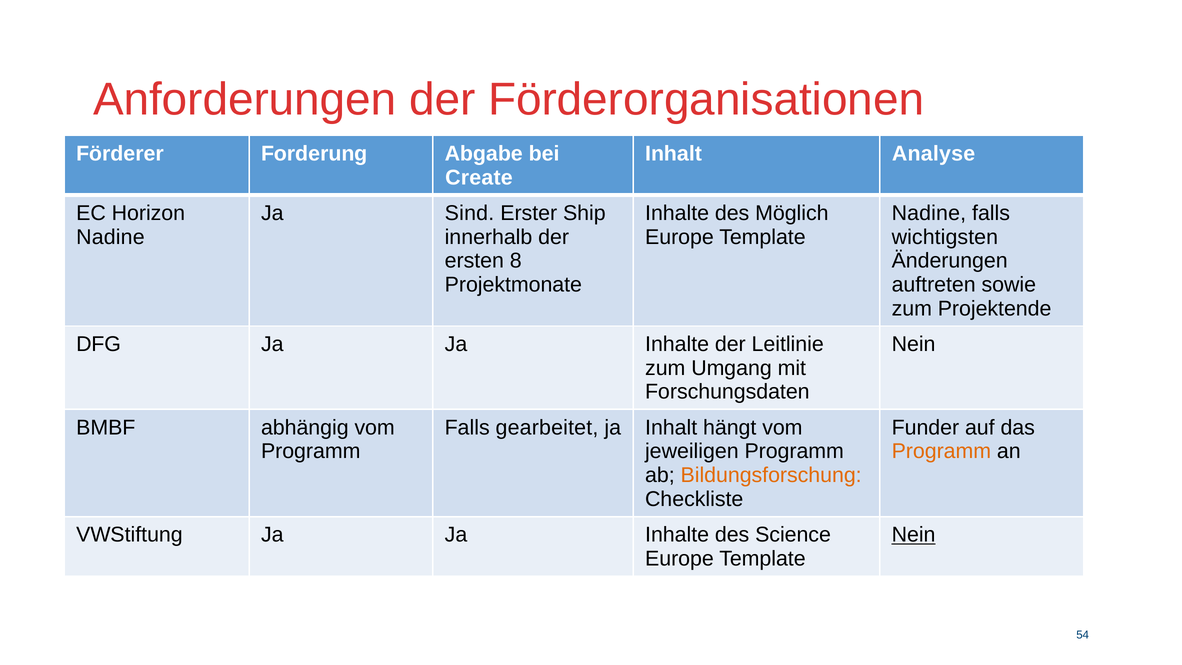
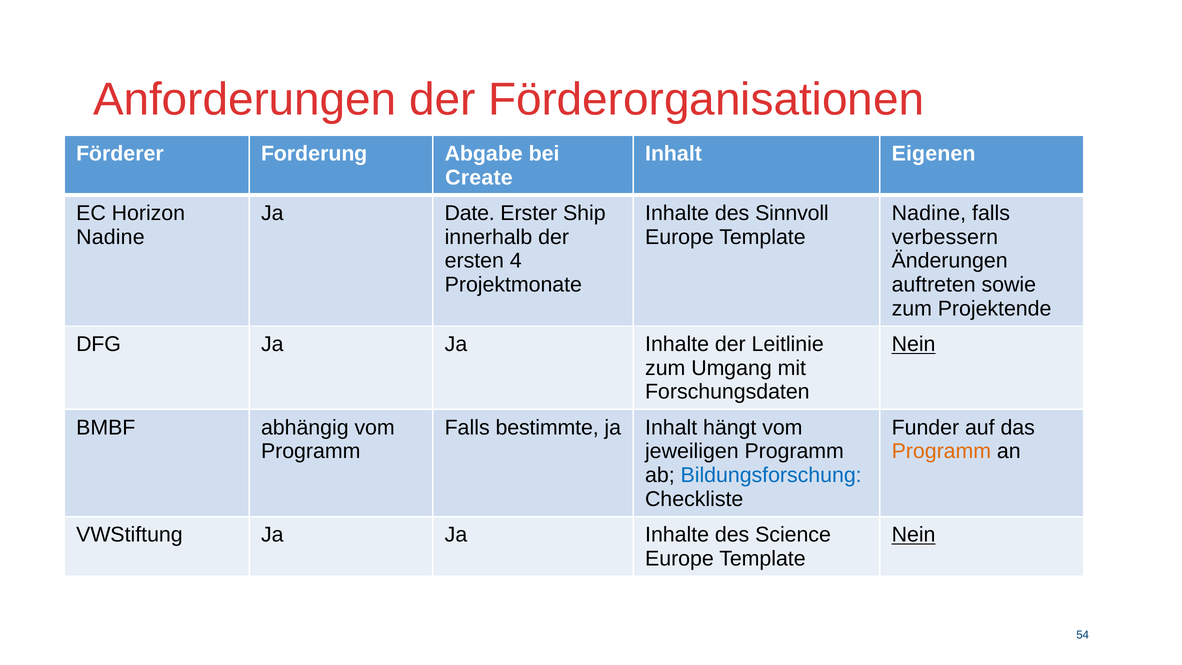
Analyse: Analyse -> Eigenen (934, 154)
Sind: Sind -> Date (470, 213)
Möglich: Möglich -> Sinnvoll (792, 213)
wichtigsten: wichtigsten -> verbessern (945, 237)
8: 8 -> 4 (516, 261)
Nein underline: none -> present (914, 344)
gearbeitet: gearbeitet -> bestimmte (547, 427)
Bildungsforschung colour: orange -> blue (771, 475)
